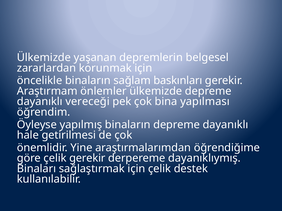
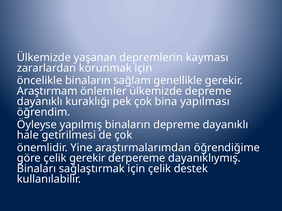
belgesel: belgesel -> kayması (207, 58)
baskınları: baskınları -> genellikle (178, 81)
vereceği: vereceği -> kuraklığı (88, 102)
